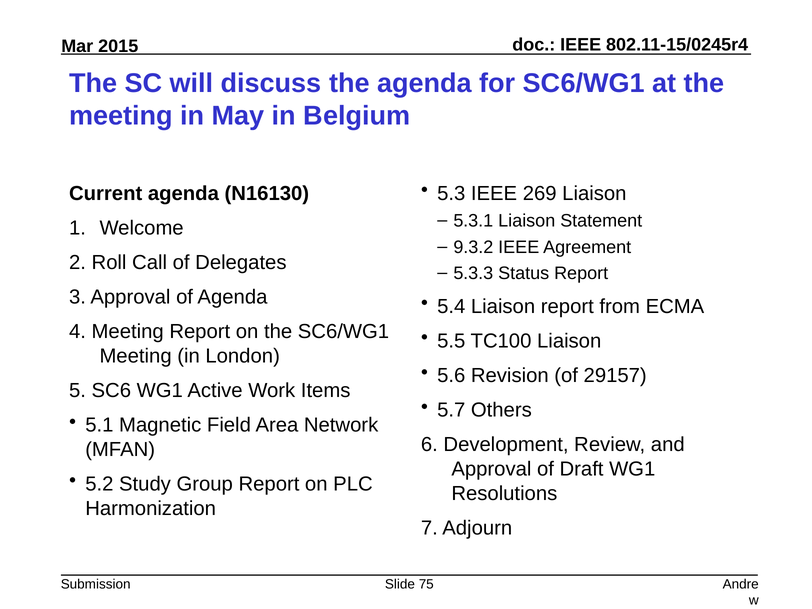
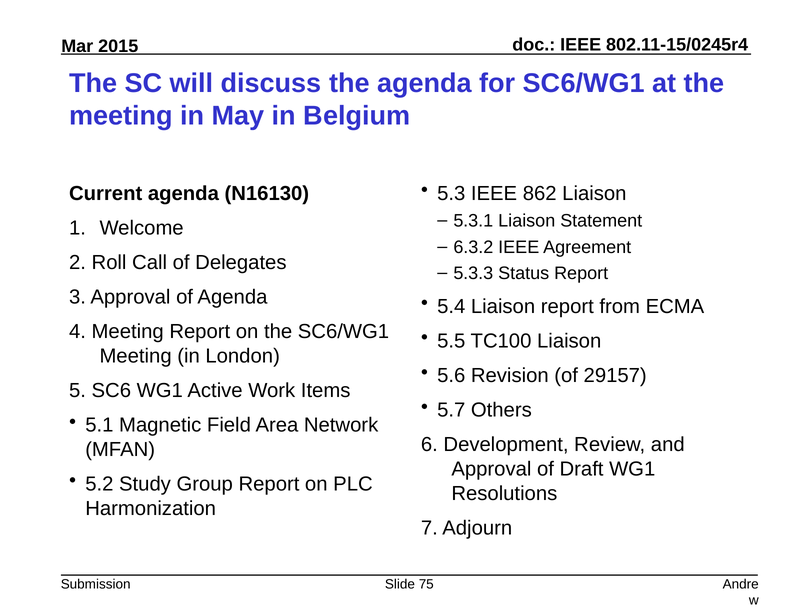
269: 269 -> 862 (540, 194)
9.3.2: 9.3.2 -> 6.3.2 (473, 247)
